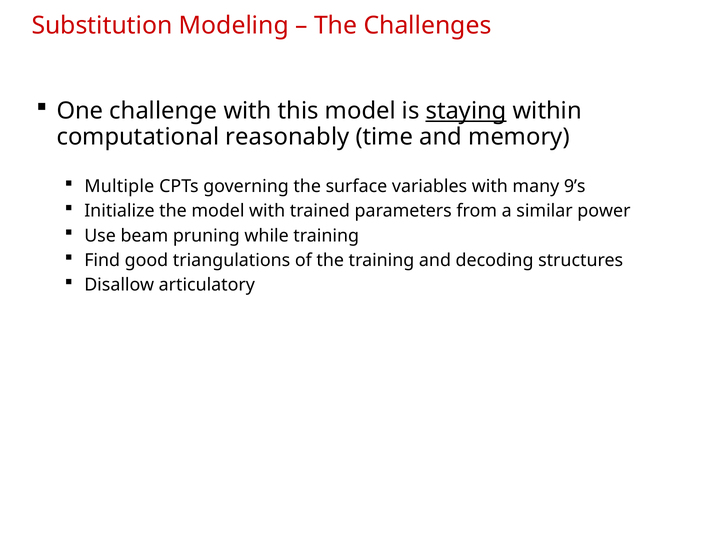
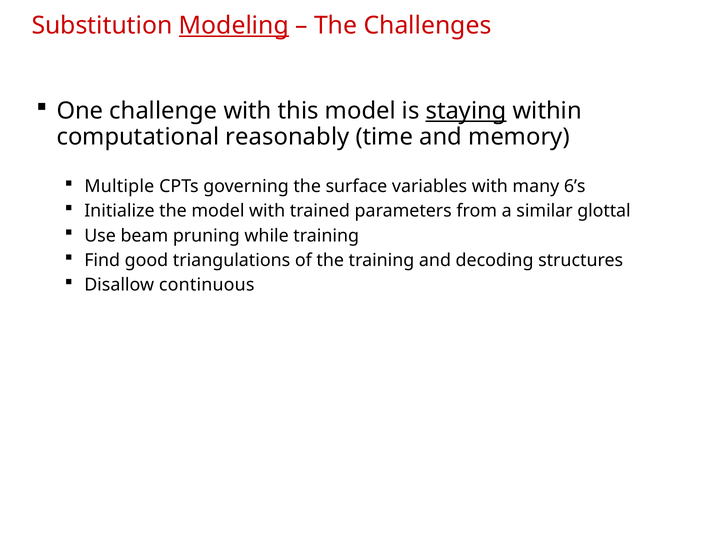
Modeling underline: none -> present (234, 26)
9’s: 9’s -> 6’s (575, 187)
power: power -> glottal (604, 211)
articulatory: articulatory -> continuous (207, 285)
